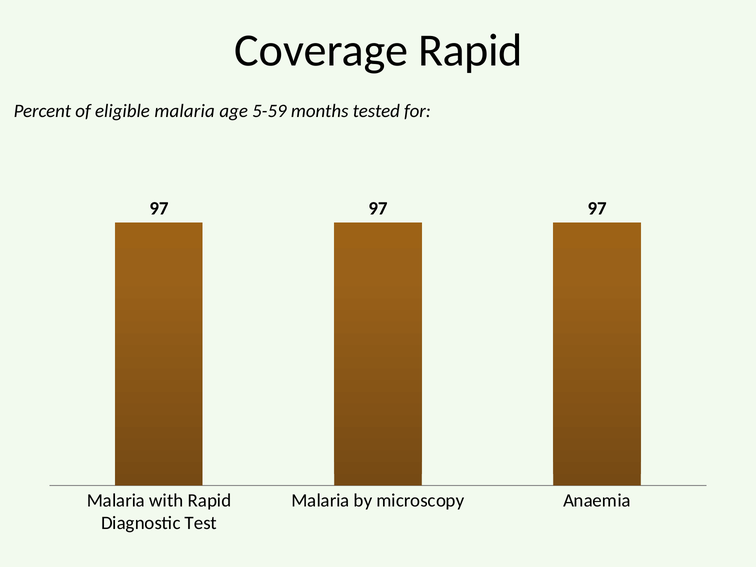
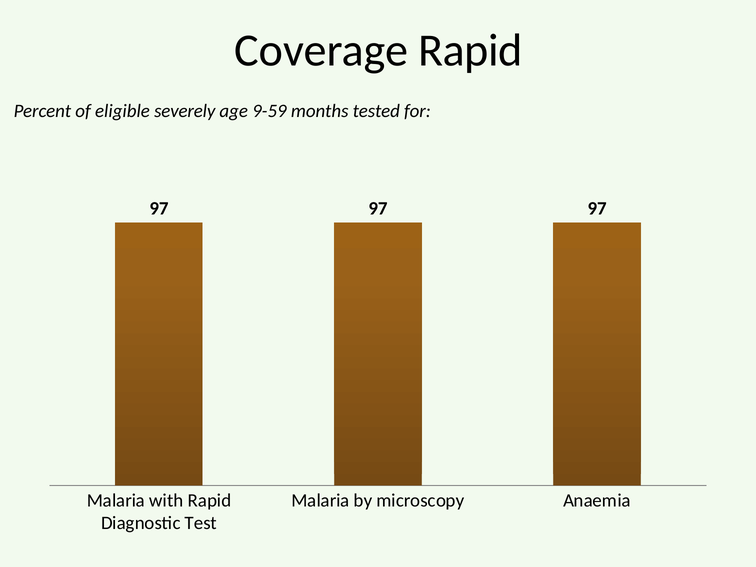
eligible malaria: malaria -> severely (185, 111)
5-59: 5-59 -> 9-59 (269, 111)
